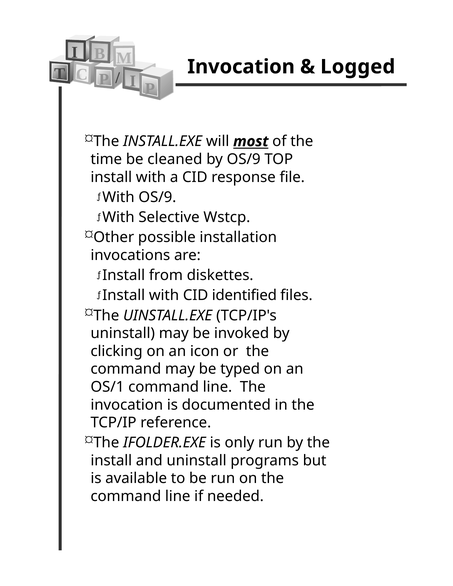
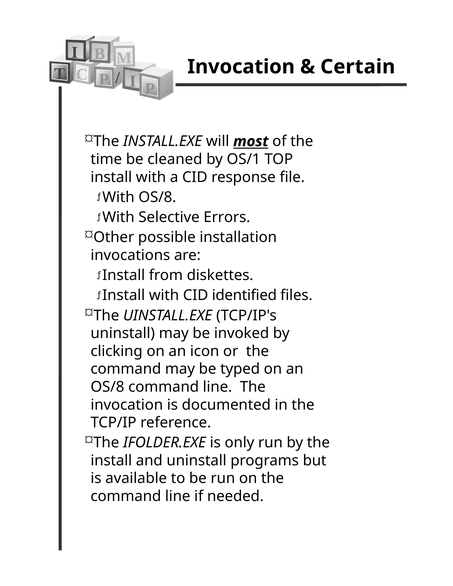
Logged: Logged -> Certain (358, 67)
by OS/9: OS/9 -> OS/1 (244, 159)
OS/9: OS/9 -> OS/8 (157, 197)
Wstcp: Wstcp -> Errors (227, 217)
OS/1: OS/1 -> OS/8 (107, 387)
